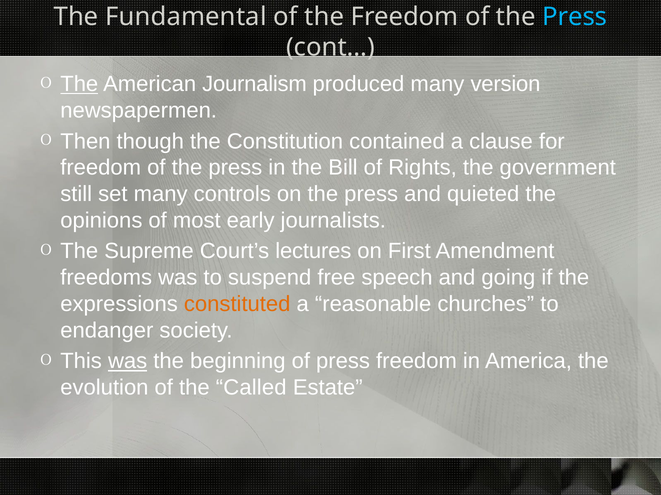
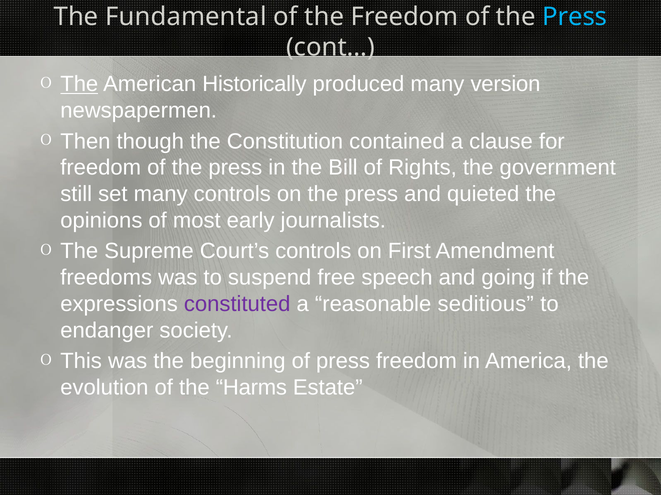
Journalism: Journalism -> Historically (254, 84)
Court’s lectures: lectures -> controls (313, 252)
constituted colour: orange -> purple (237, 304)
churches: churches -> seditious (486, 304)
was underline: present -> none (128, 362)
Called: Called -> Harms (251, 388)
